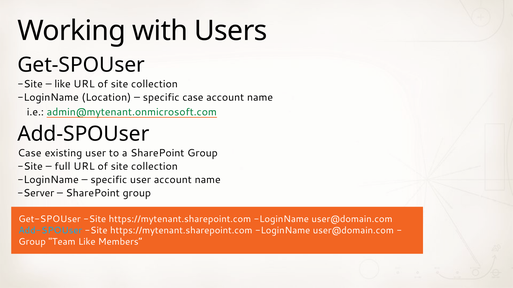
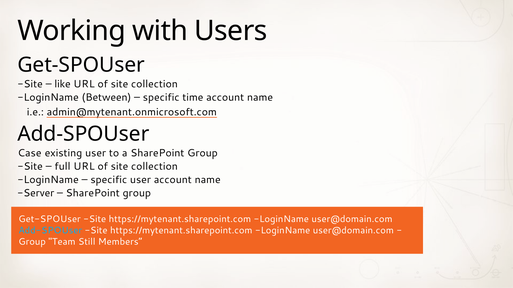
Location: Location -> Between (106, 98)
specific case: case -> time (193, 98)
admin@mytenant.onmicrosoft.com colour: green -> black (132, 112)
Team Like: Like -> Still (87, 242)
